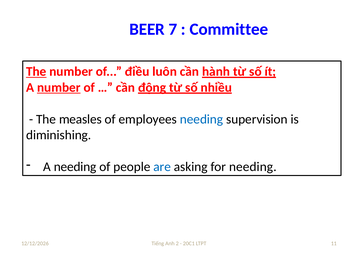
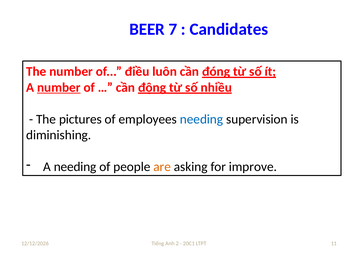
Committee: Committee -> Candidates (229, 29)
The underline: present -> none (36, 72)
hành: hành -> đóng (216, 72)
measles: measles -> pictures (80, 120)
are colour: blue -> orange (162, 167)
for needing: needing -> improve (253, 167)
